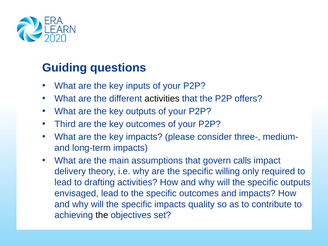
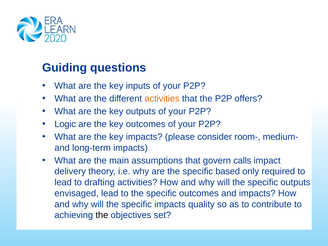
activities colour: black -> orange (162, 99)
Third: Third -> Logic (65, 124)
three-: three- -> room- (247, 137)
willing: willing -> based (228, 171)
